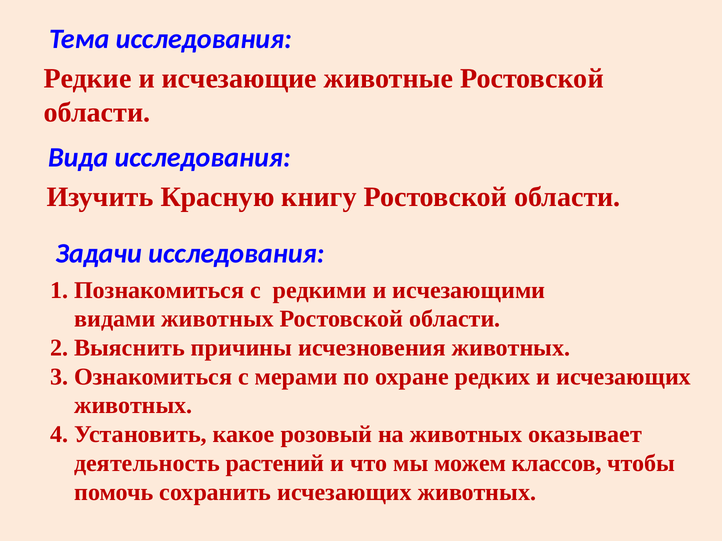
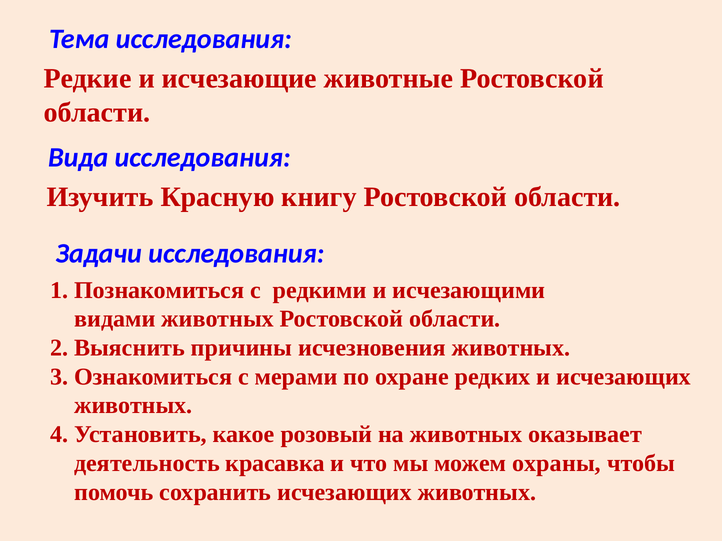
растений: растений -> красавка (275, 464)
классов: классов -> охраны (557, 464)
